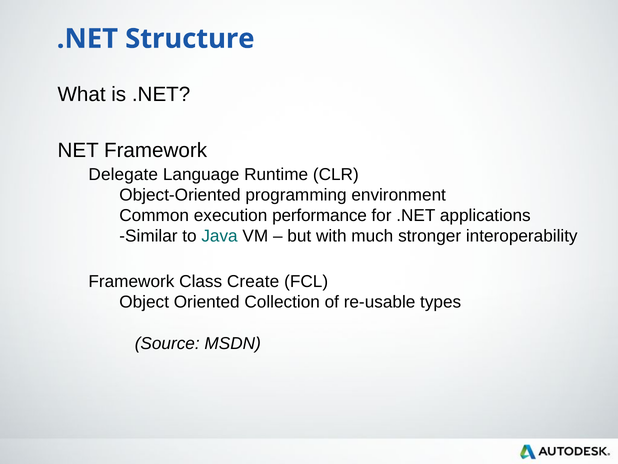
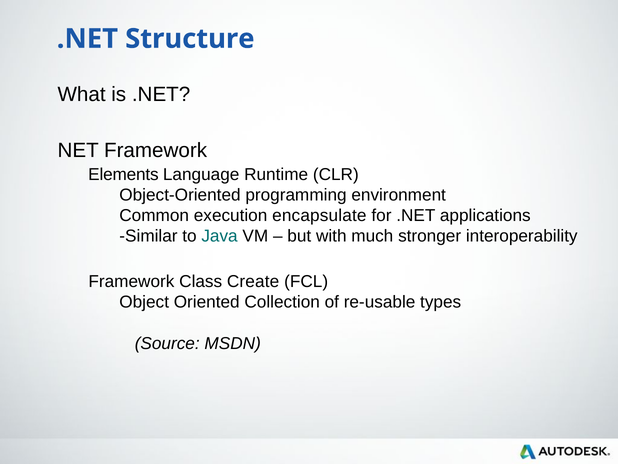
Delegate: Delegate -> Elements (123, 174)
performance: performance -> encapsulate (319, 215)
